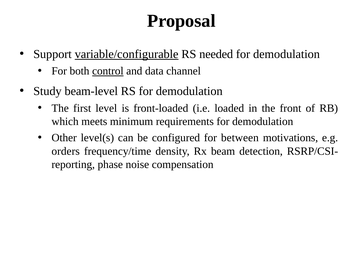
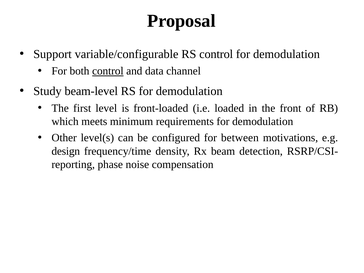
variable/configurable underline: present -> none (127, 54)
RS needed: needed -> control (216, 54)
orders: orders -> design (66, 151)
